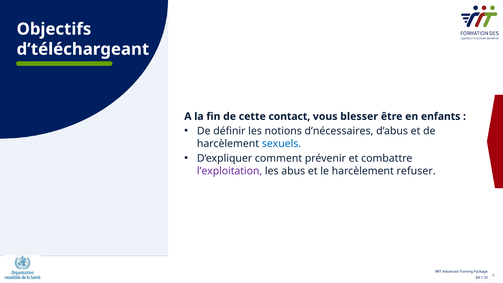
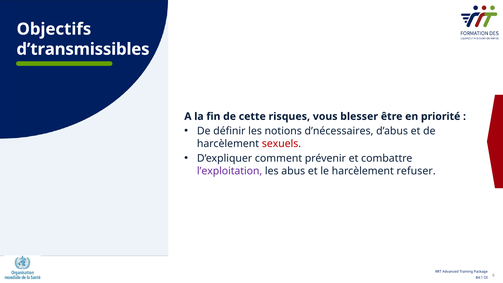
d’téléchargeant: d’téléchargeant -> d’transmissibles (83, 49)
contact: contact -> risques (289, 116)
enfants: enfants -> priorité (441, 116)
sexuels colour: blue -> red (281, 144)
